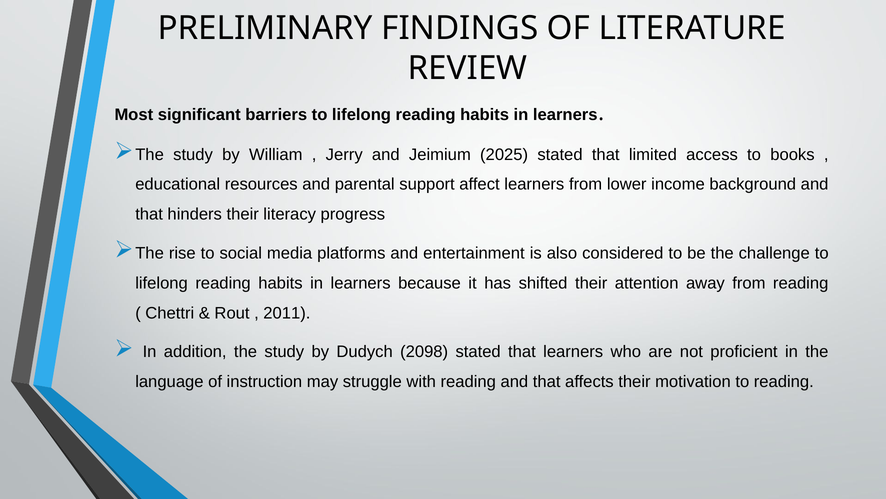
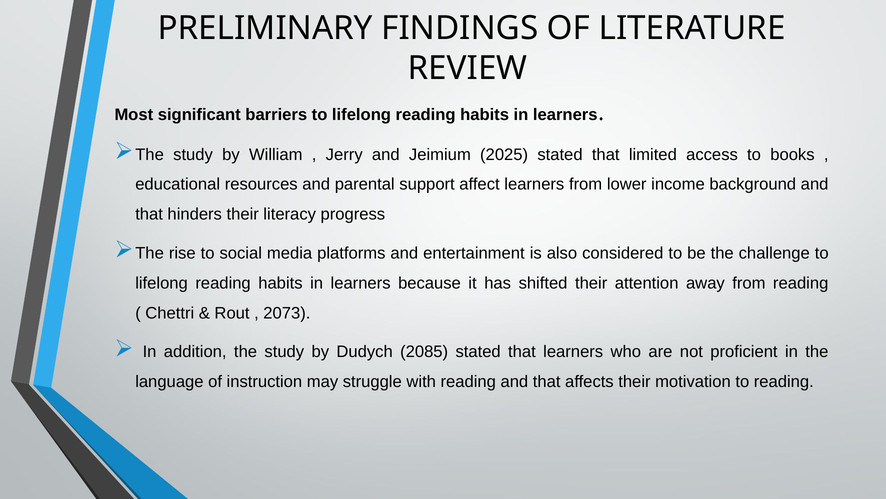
2011: 2011 -> 2073 (287, 313)
2098: 2098 -> 2085 (424, 352)
